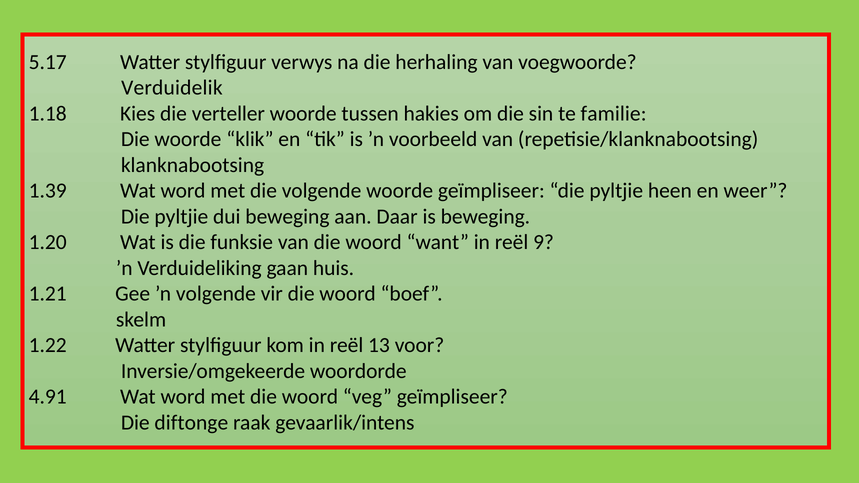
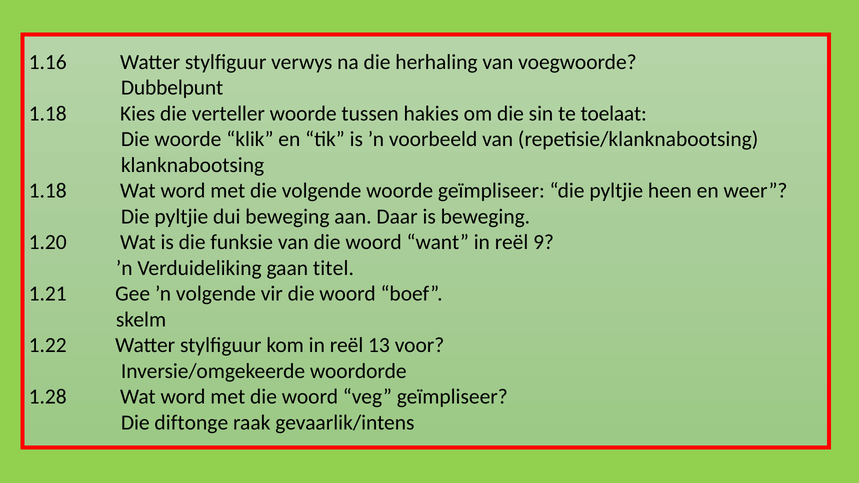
5.17: 5.17 -> 1.16 (48, 62)
Verduidelik: Verduidelik -> Dubbelpunt (172, 88)
familie: familie -> toelaat (614, 114)
1.39: 1.39 -> 1.18 (48, 191)
huis: huis -> titel (333, 268)
4.91: 4.91 -> 1.28 (48, 397)
